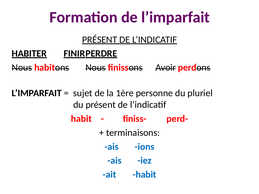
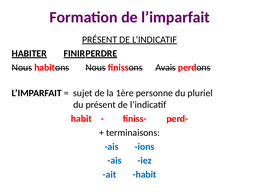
Avoir: Avoir -> Avais (166, 68)
